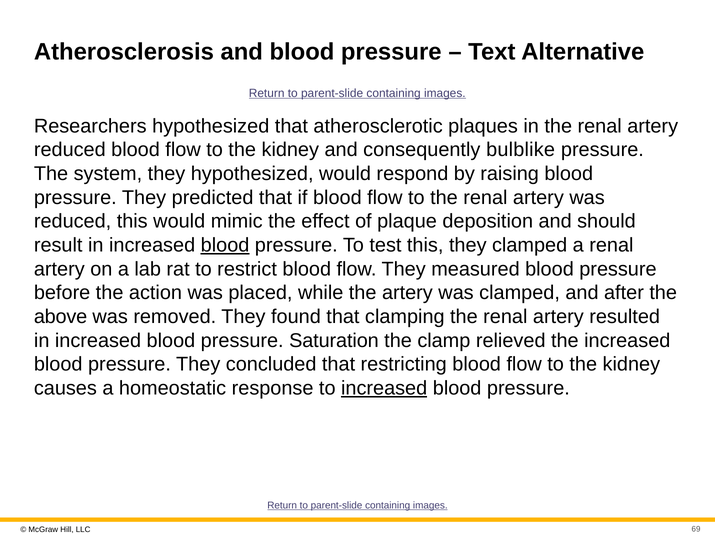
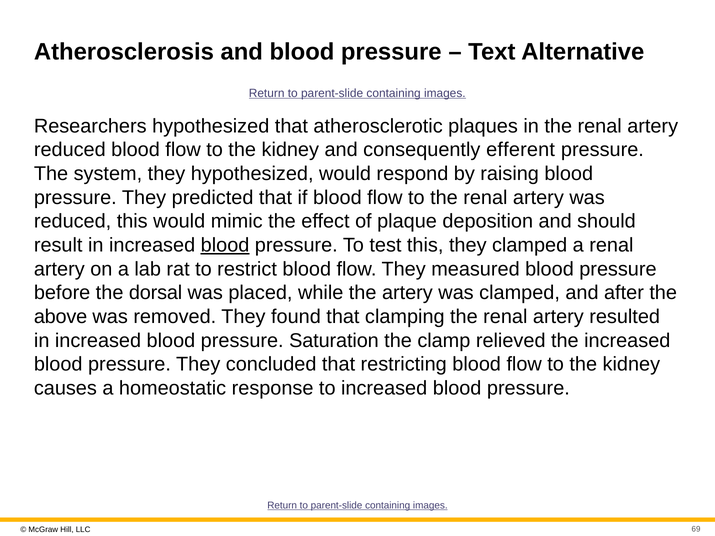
bulblike: bulblike -> efferent (521, 150)
action: action -> dorsal (156, 293)
increased underline: present -> none (384, 388)
